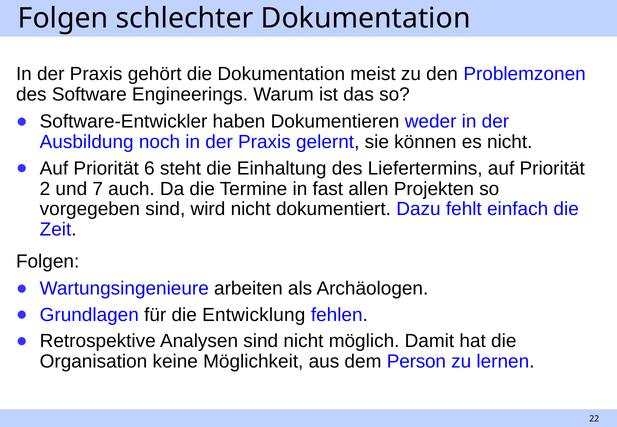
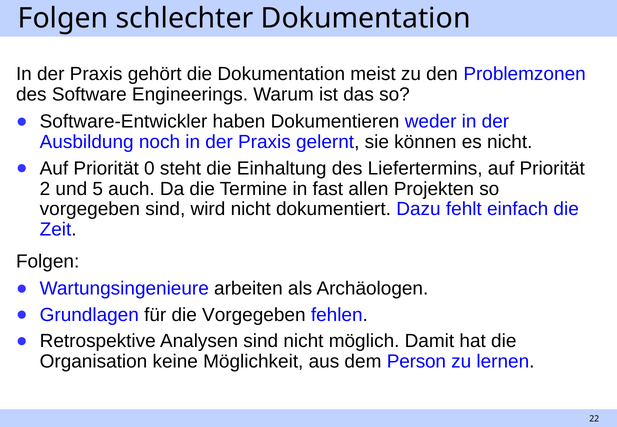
6: 6 -> 0 (149, 168)
7: 7 -> 5 (98, 189)
die Entwicklung: Entwicklung -> Vorgegeben (254, 315)
